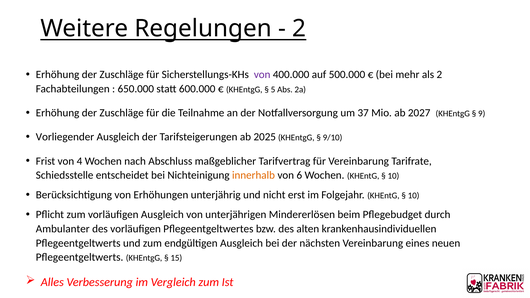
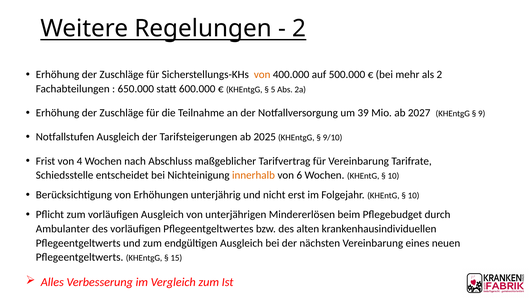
von colour: purple -> orange (262, 75)
37: 37 -> 39 (363, 113)
Vorliegender: Vorliegender -> Notfallstufen (65, 137)
